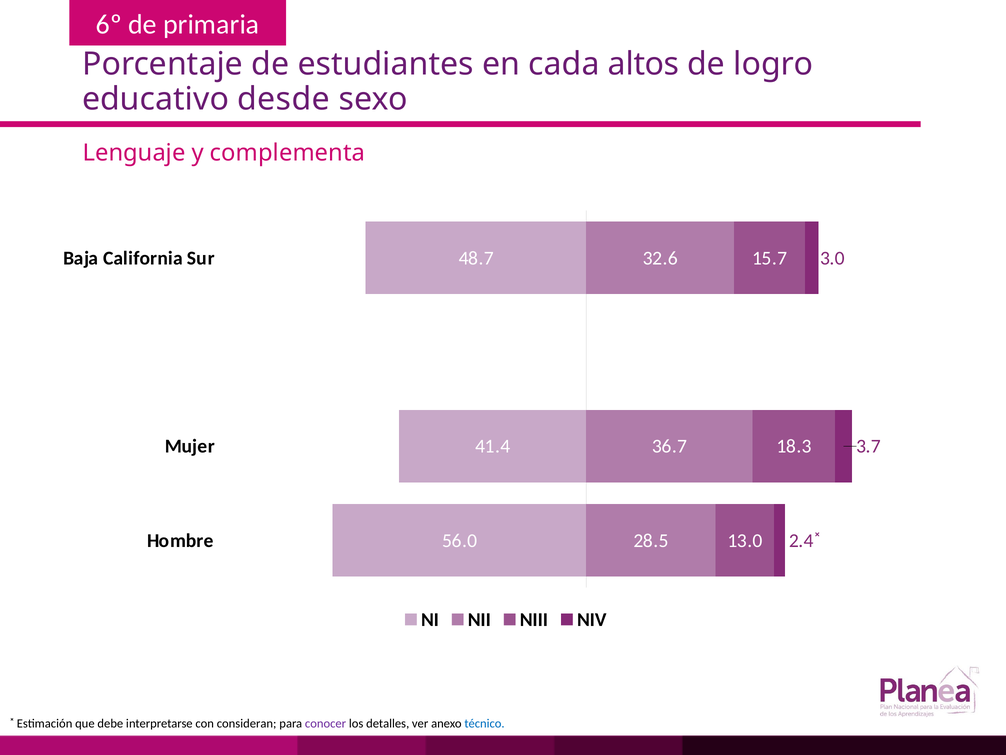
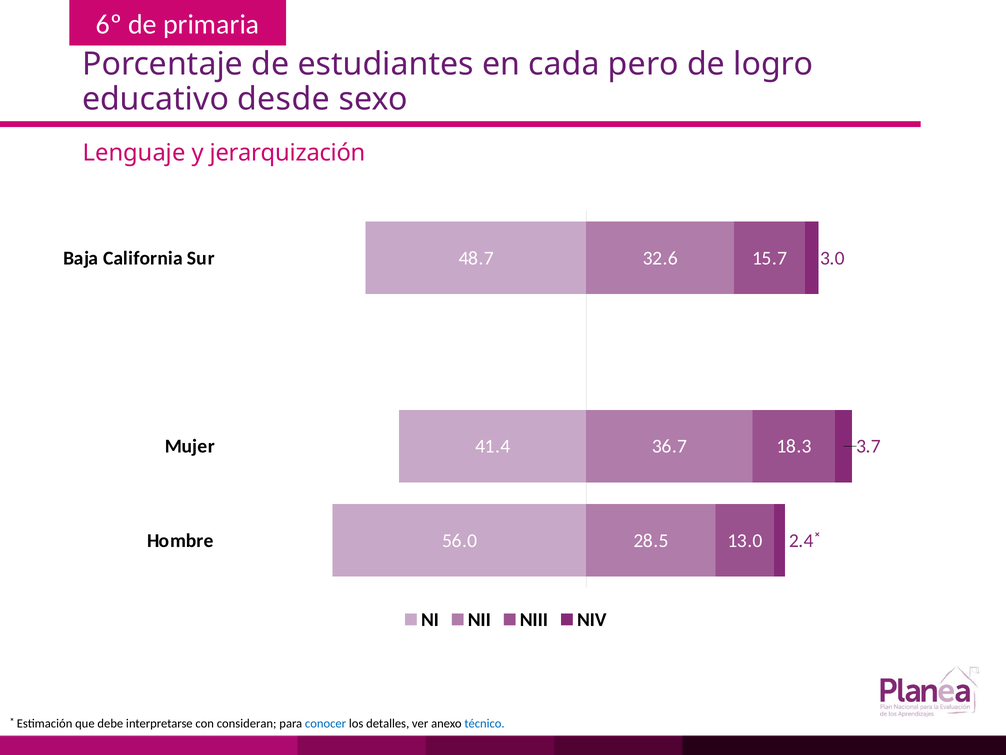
altos: altos -> pero (643, 64)
complementa: complementa -> jerarquización (288, 153)
conocer colour: purple -> blue (326, 723)
